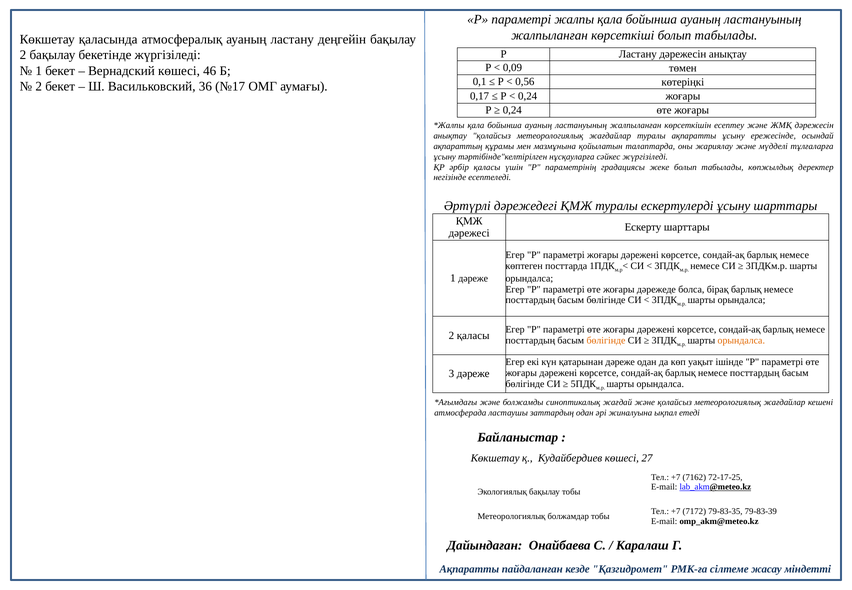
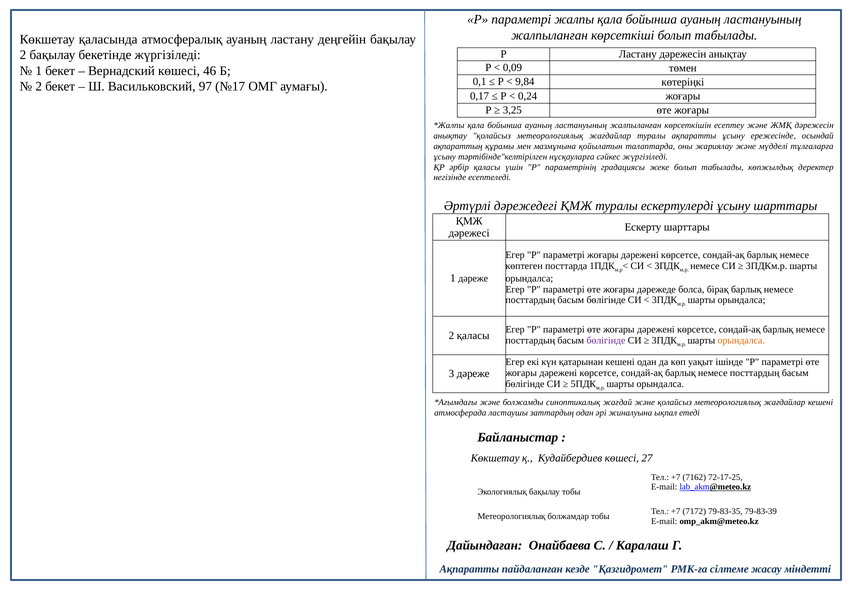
0,56: 0,56 -> 9,84 (525, 82)
36: 36 -> 97 (205, 87)
0,24: 0,24 -> 3,25 (512, 110)
бөлігінде colour: orange -> purple (606, 340)
қатарынан дәреже: дәреже -> кешені (620, 362)
